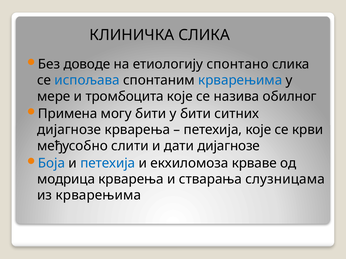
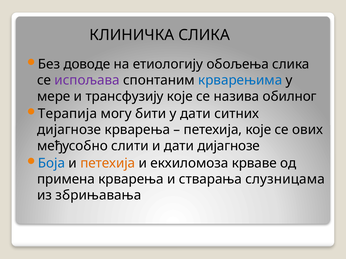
спонтано: спонтано -> обољења (238, 64)
испољава colour: blue -> purple (87, 80)
тромбоцита: тромбоцита -> трансфузију (125, 97)
Примена: Примена -> Teрапија (67, 114)
у бити: бити -> дати (195, 114)
крви: крви -> ових (308, 130)
петехија colour: blue -> orange (108, 163)
модрица: модрица -> примена (66, 180)
из крварењима: крварењима -> збрињавања (98, 196)
